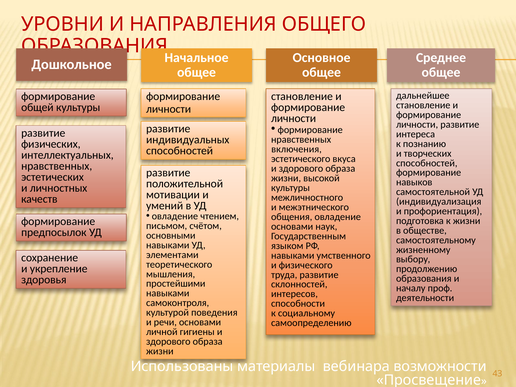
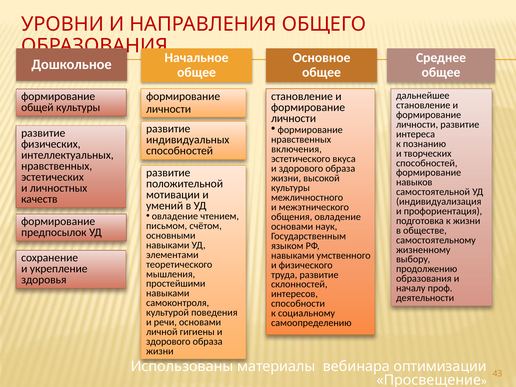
возможности: возможности -> оптимизации (440, 366)
